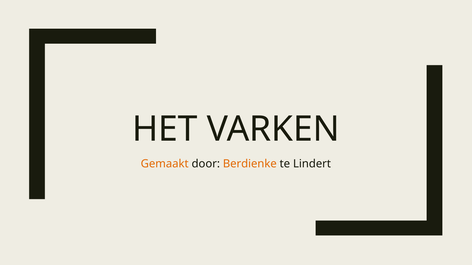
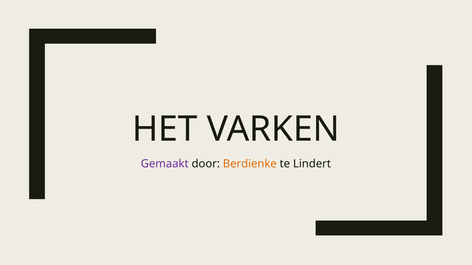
Gemaakt colour: orange -> purple (165, 164)
